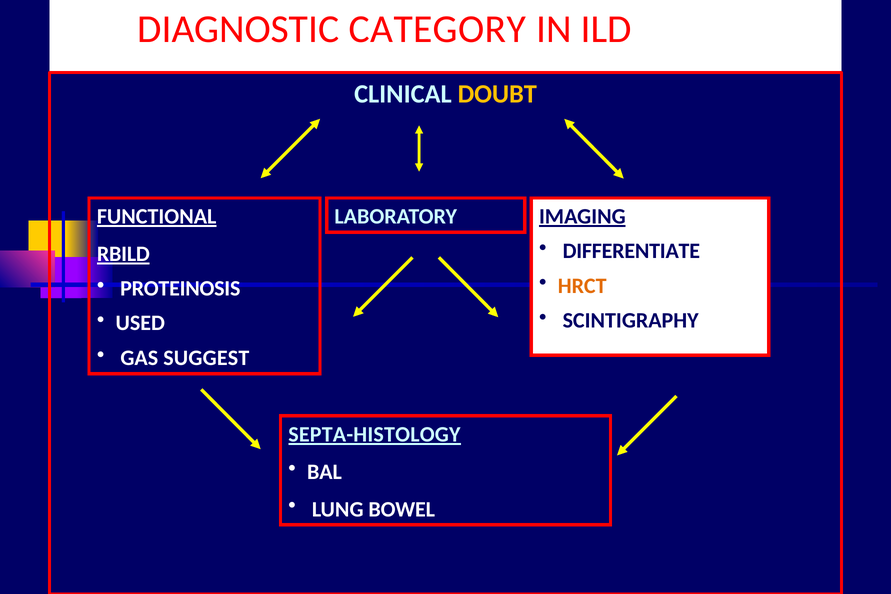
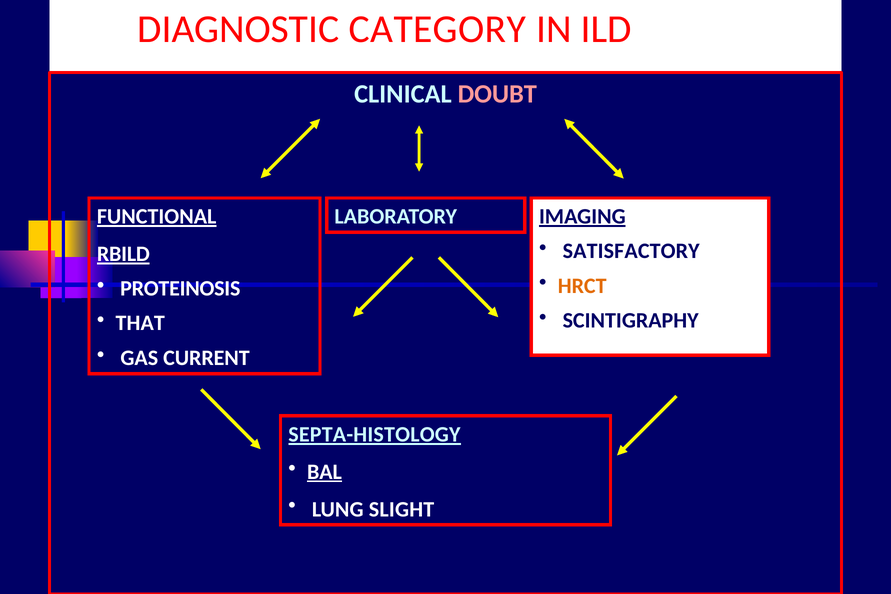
DOUBT colour: yellow -> pink (497, 94)
DIFFERENTIATE: DIFFERENTIATE -> SATISFACTORY (631, 251)
USED: USED -> THAT (140, 323)
SUGGEST: SUGGEST -> CURRENT (206, 358)
BAL underline: none -> present (324, 472)
BOWEL: BOWEL -> SLIGHT (402, 509)
